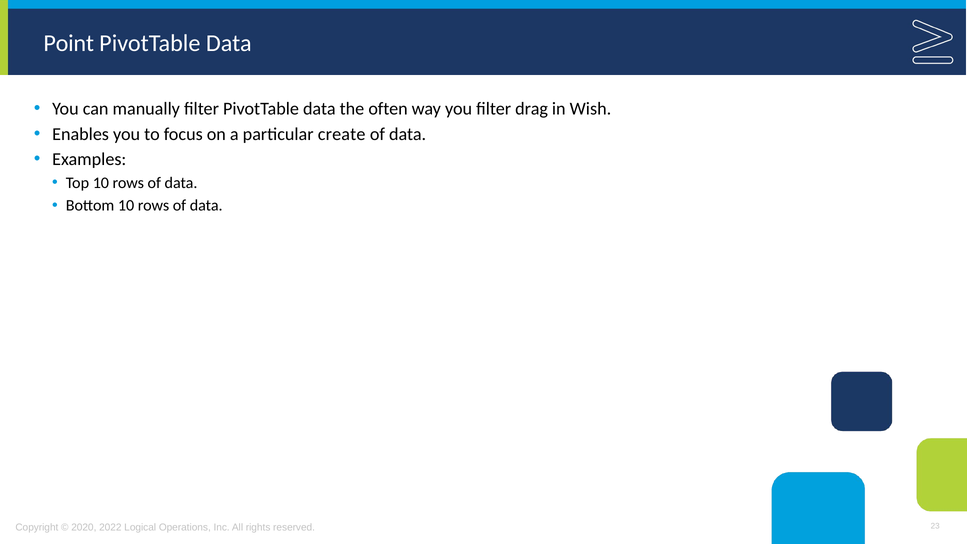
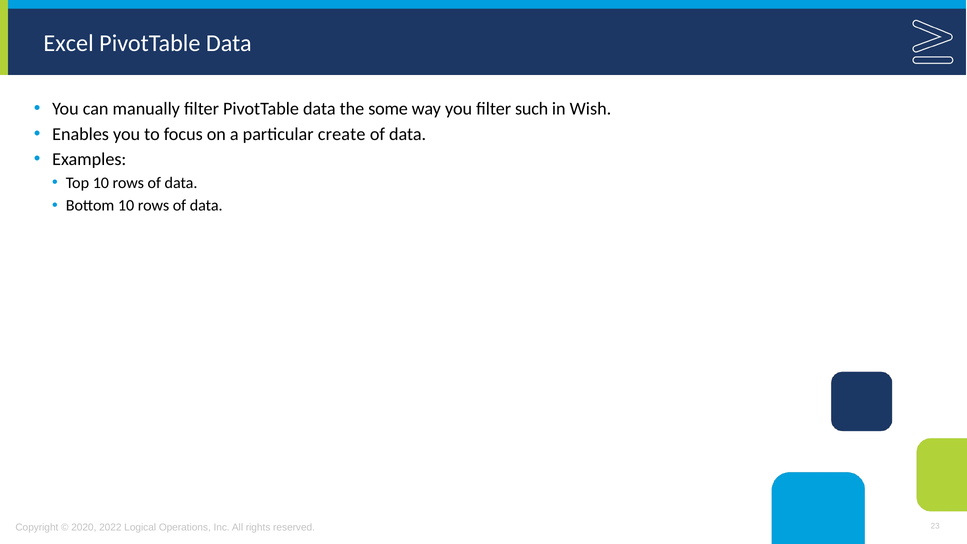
Point: Point -> Excel (69, 43)
often: often -> some (388, 109)
drag: drag -> such (532, 109)
